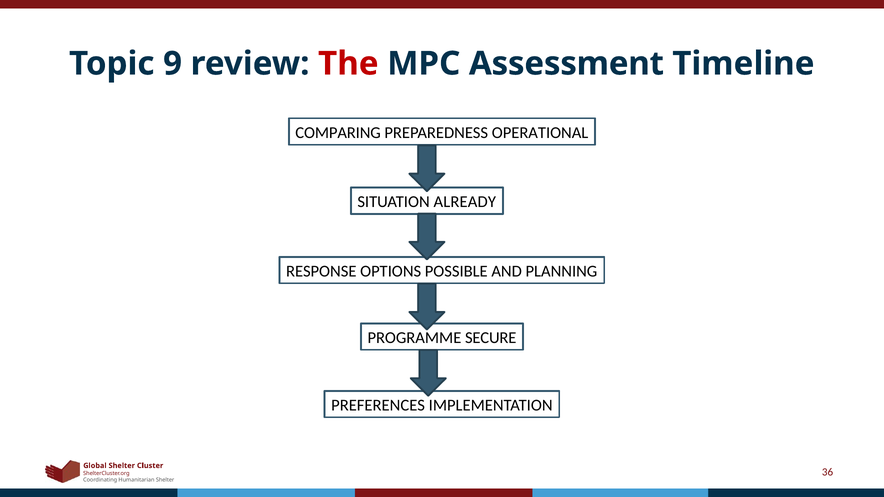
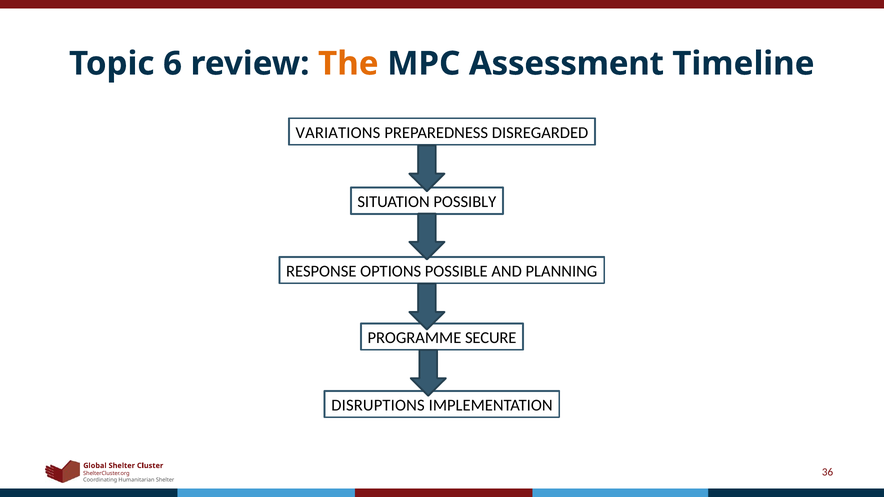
9: 9 -> 6 (173, 64)
The colour: red -> orange (348, 64)
COMPARING: COMPARING -> VARIATIONS (338, 133)
OPERATIONAL: OPERATIONAL -> DISREGARDED (540, 133)
ALREADY: ALREADY -> POSSIBLY (465, 202)
PREFERENCES: PREFERENCES -> DISRUPTIONS (378, 405)
